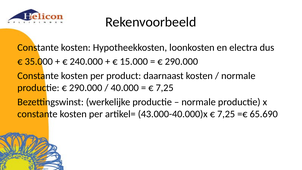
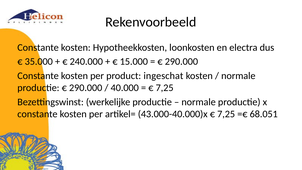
daarnaast: daarnaast -> ingeschat (163, 76)
65.690: 65.690 -> 68.051 (264, 114)
